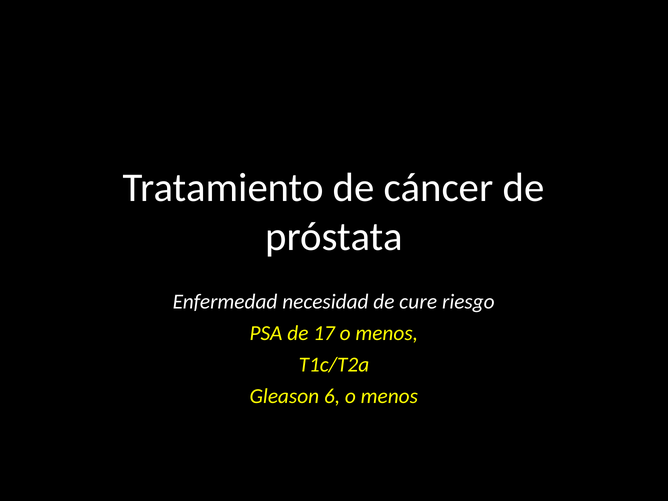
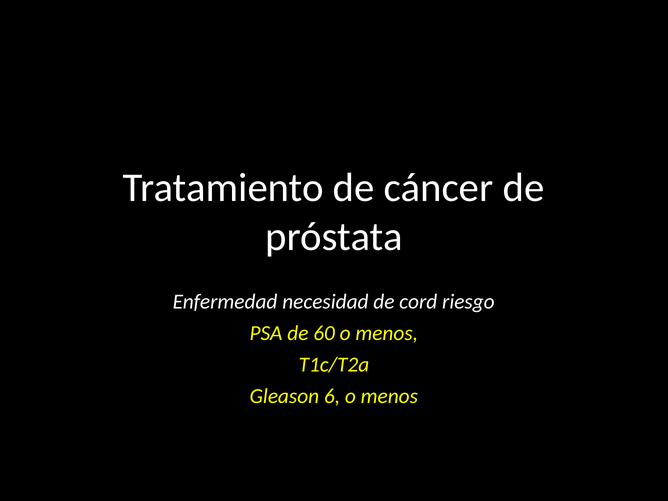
cure: cure -> cord (418, 302)
17: 17 -> 60 (324, 333)
